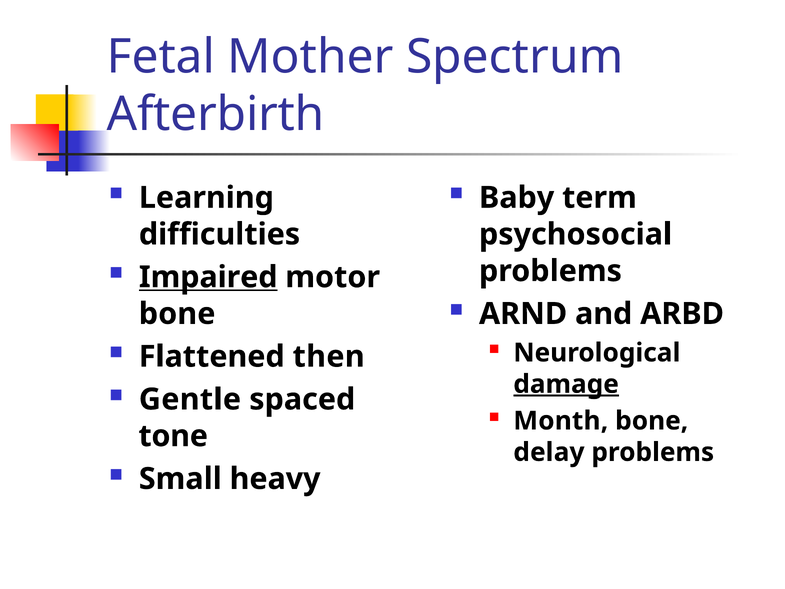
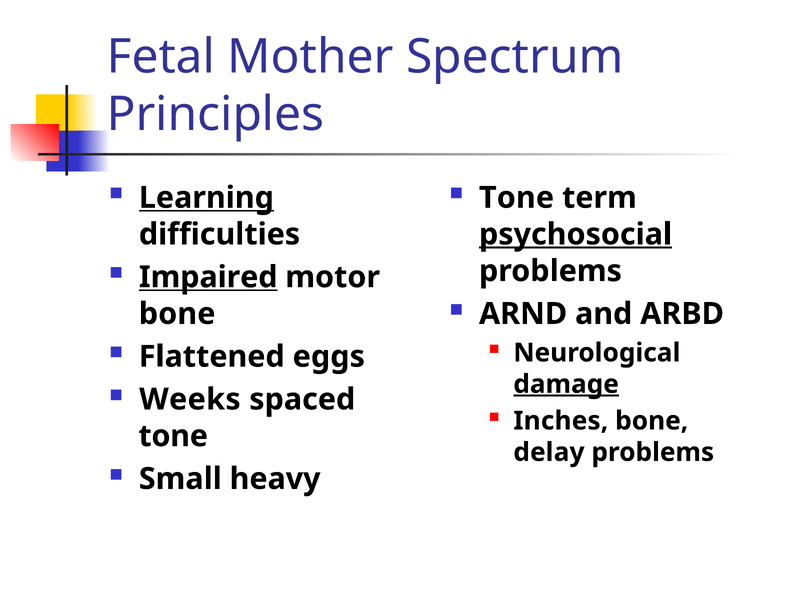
Afterbirth: Afterbirth -> Principles (215, 115)
Learning underline: none -> present (206, 198)
Baby: Baby -> Tone (517, 198)
psychosocial underline: none -> present (576, 234)
then: then -> eggs (329, 356)
Gentle: Gentle -> Weeks (190, 399)
Month: Month -> Inches (561, 421)
